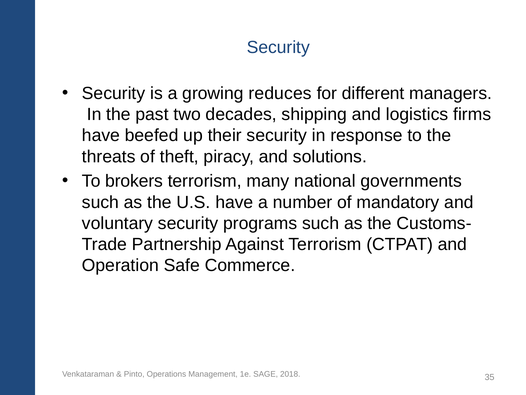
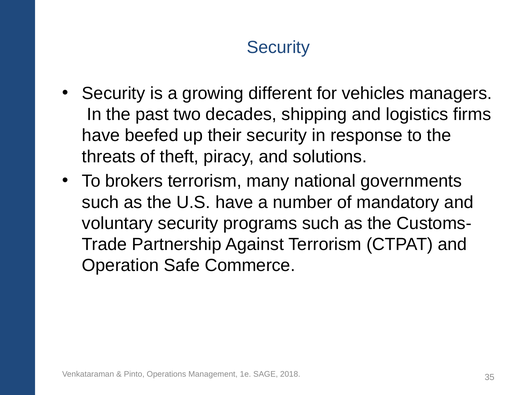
reduces: reduces -> different (280, 93)
different: different -> vehicles (373, 93)
